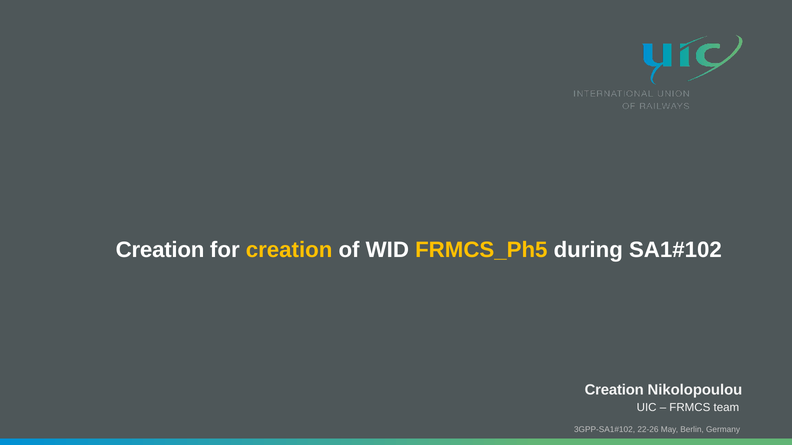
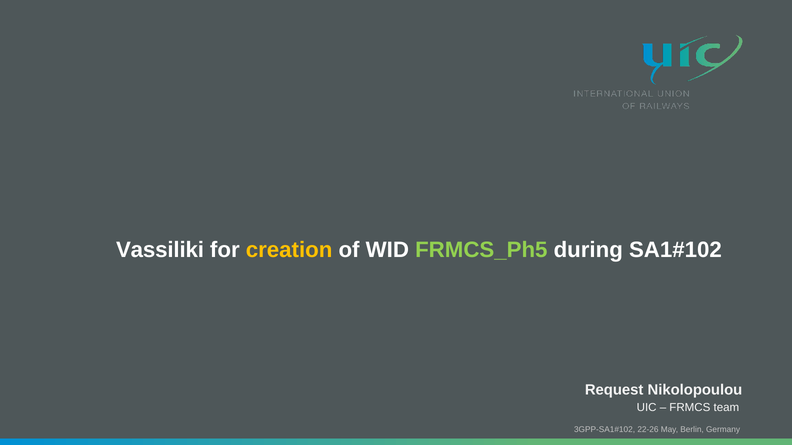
Creation: Creation -> Vassiliki (160, 250)
FRMCS_Ph5 colour: yellow -> light green (481, 250)
Creation: Creation -> Request (614, 390)
